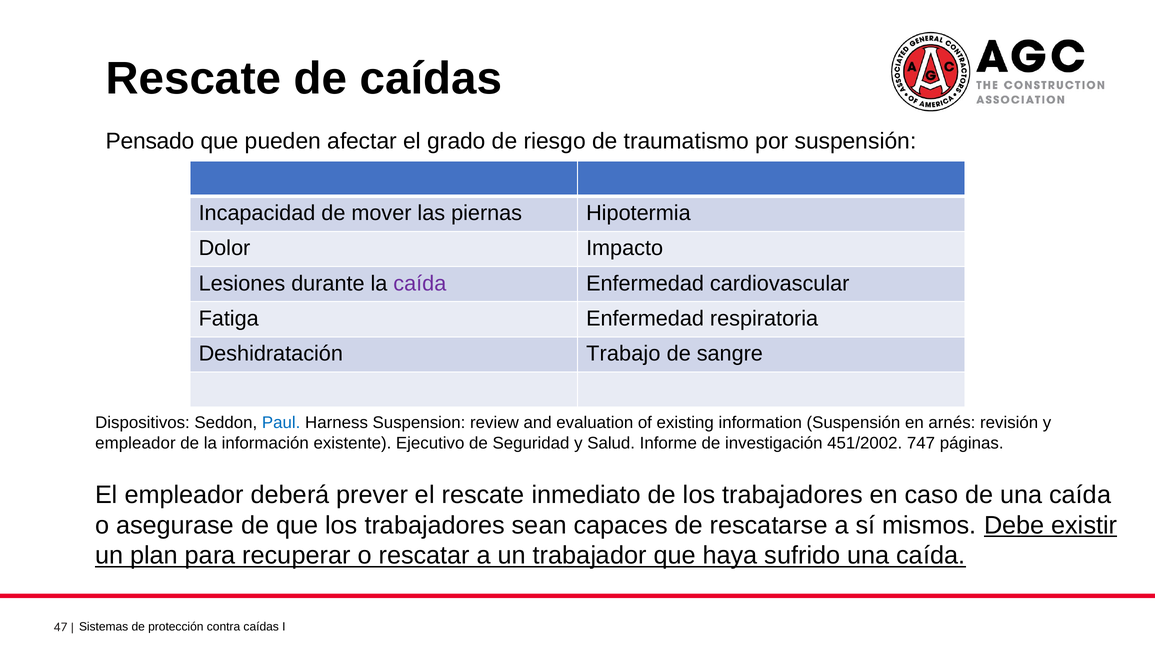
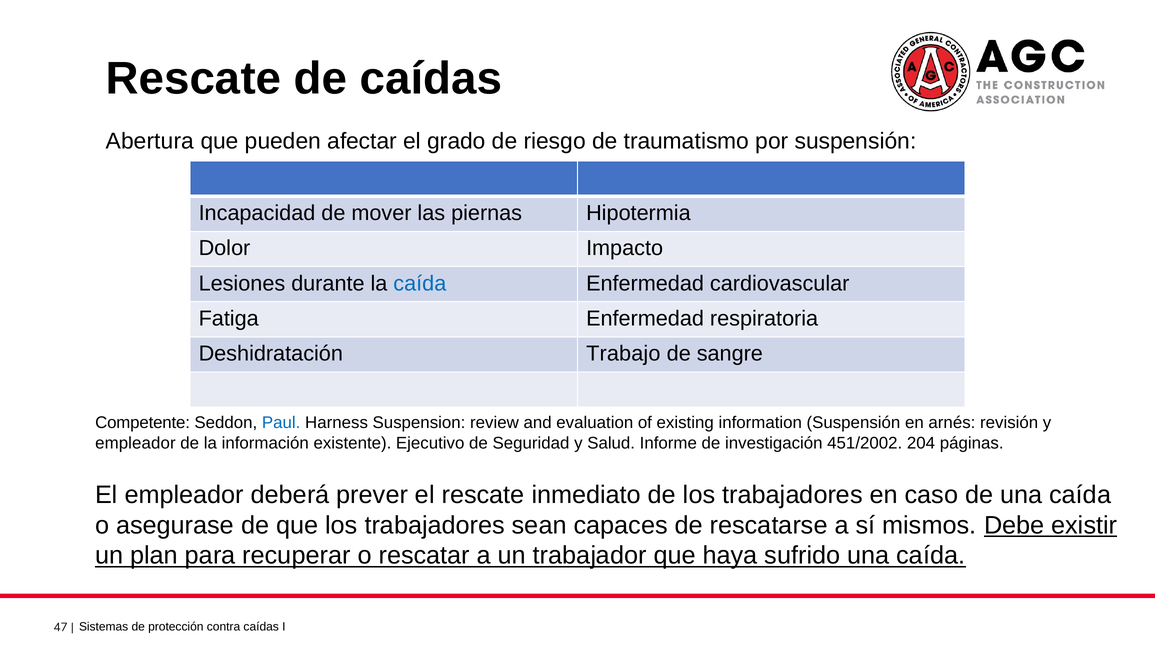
Pensado: Pensado -> Abertura (150, 141)
caída colour: purple -> blue (420, 283)
Dispositivos: Dispositivos -> Competente (143, 423)
747: 747 -> 204 (921, 443)
